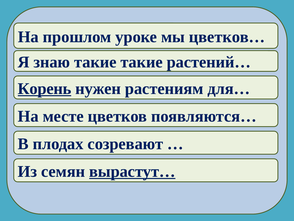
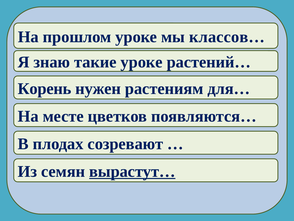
цветков…: цветков… -> классов… (227, 37)
такие такие: такие -> уроке (142, 62)
Корень underline: present -> none (45, 88)
